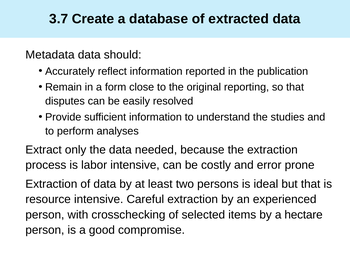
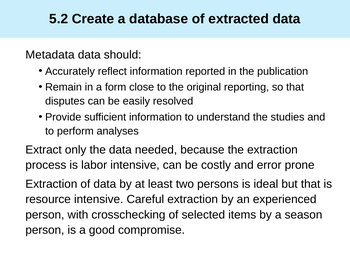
3.7: 3.7 -> 5.2 (59, 19)
hectare: hectare -> season (303, 215)
